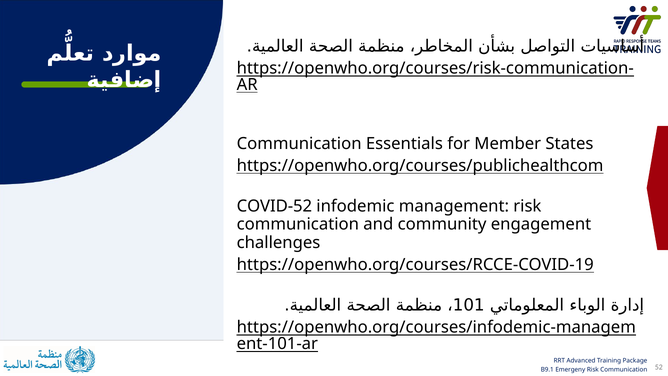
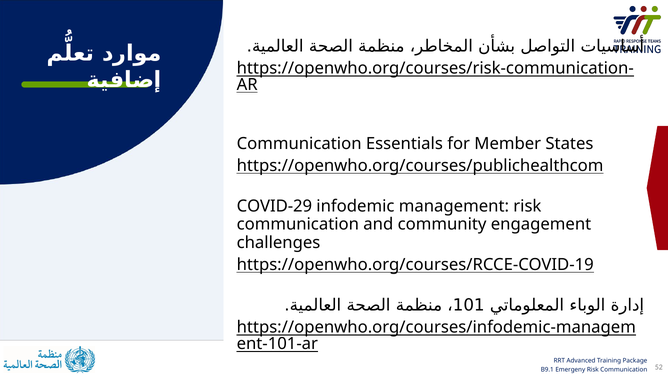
COVID-52: COVID-52 -> COVID-29 (274, 206)
